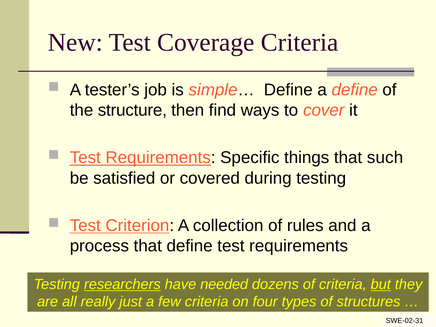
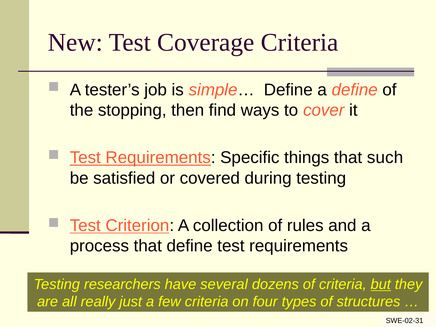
structure: structure -> stopping (132, 110)
researchers underline: present -> none (122, 284)
needed: needed -> several (224, 284)
